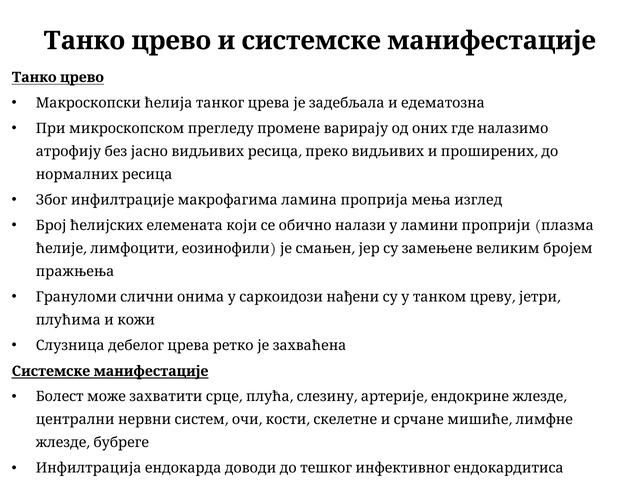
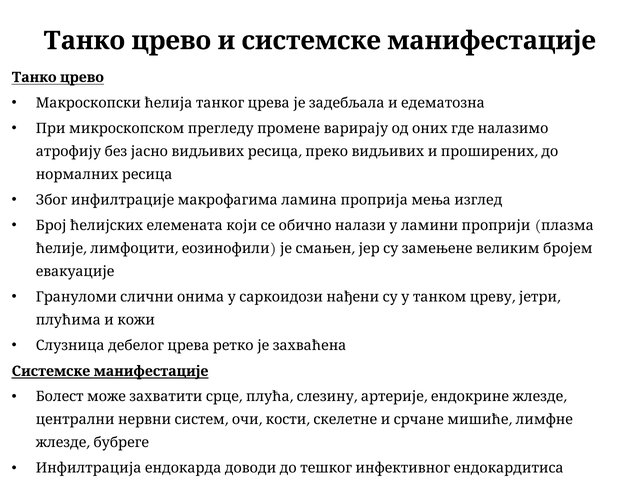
пражњења: пражњења -> евакуације (75, 272)
